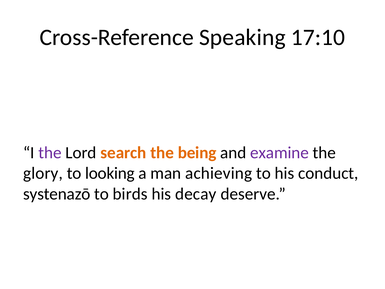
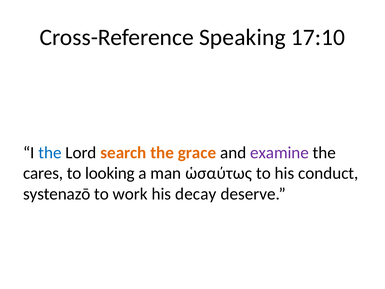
the colour: purple -> blue (50, 153)
being: being -> grace (197, 153)
glory: glory -> cares (43, 173)
achieving: achieving -> ὡσαύτως (219, 173)
birds: birds -> work (130, 194)
